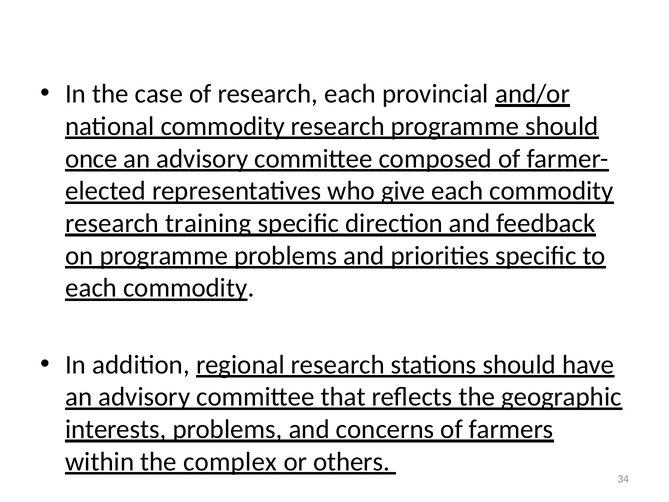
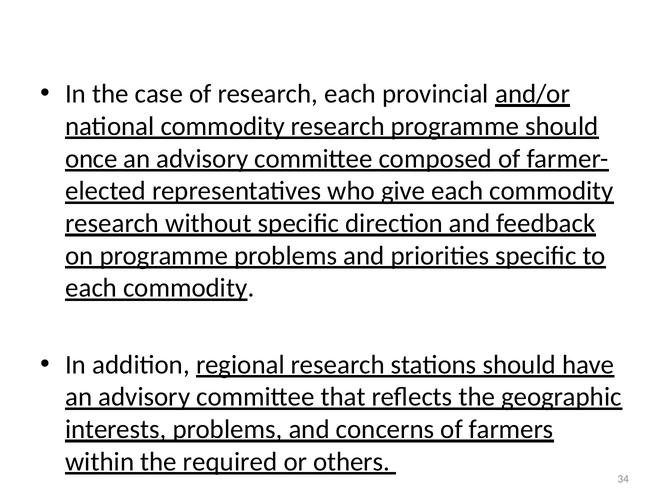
training: training -> without (208, 223)
complex: complex -> required (230, 462)
